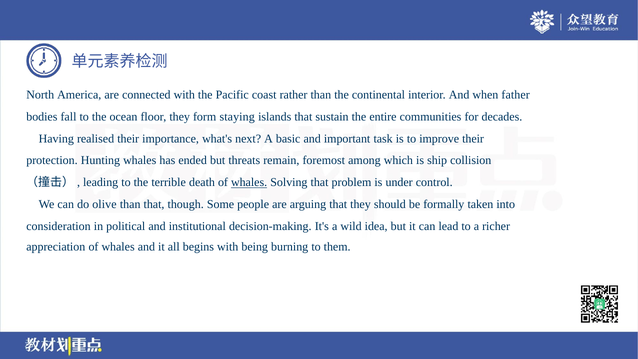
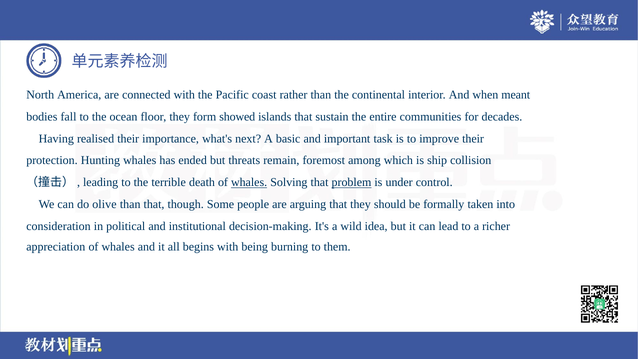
father: father -> meant (516, 95)
staying: staying -> showed (237, 117)
problem underline: none -> present (351, 182)
